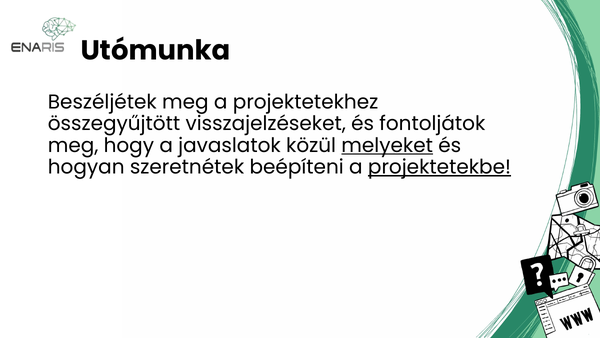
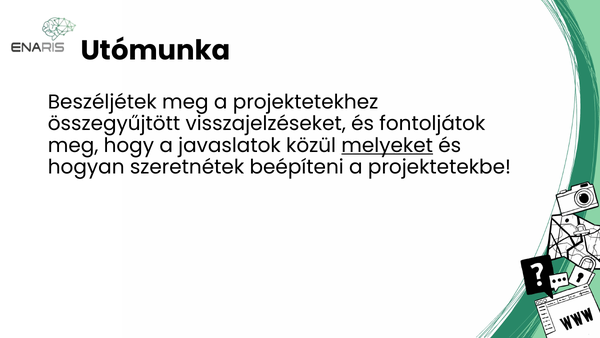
projektetekbe underline: present -> none (439, 167)
